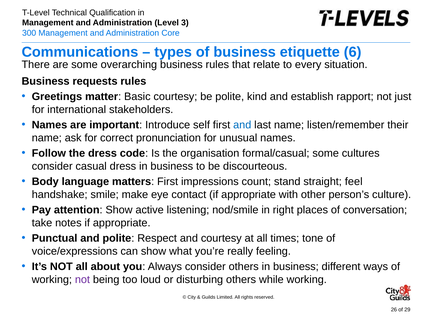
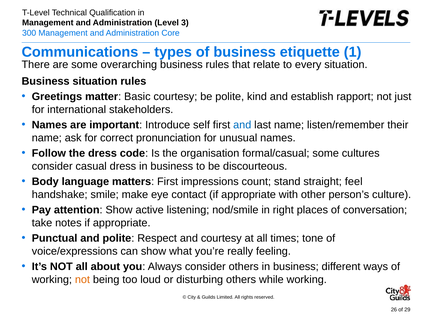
6: 6 -> 1 (353, 52)
Business requests: requests -> situation (95, 81)
not colour: purple -> orange (82, 279)
